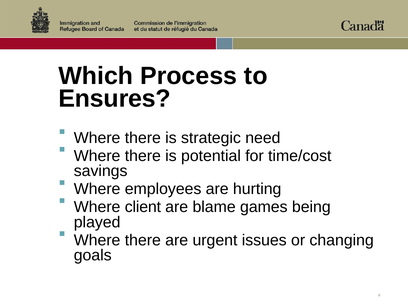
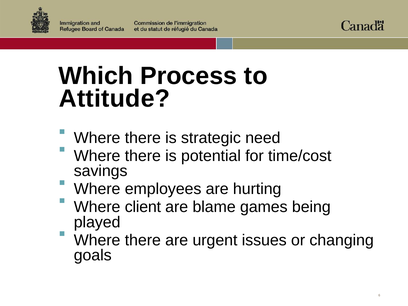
Ensures: Ensures -> Attitude (114, 99)
